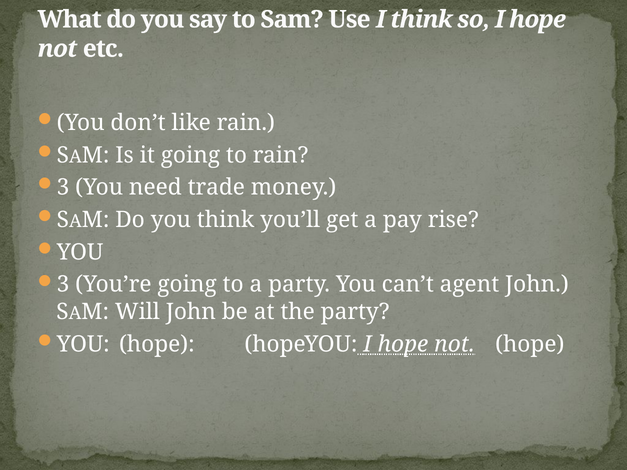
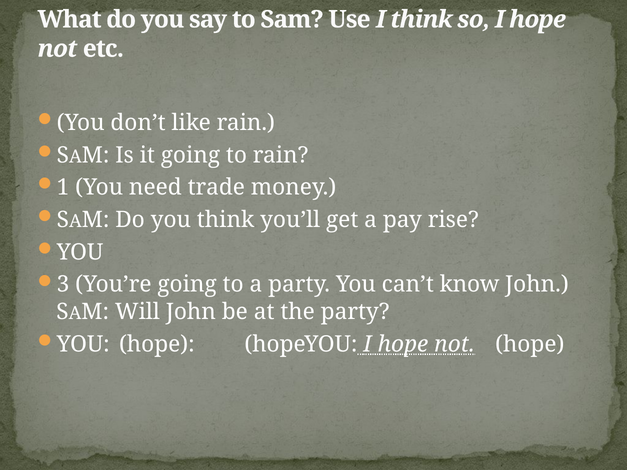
3: 3 -> 1 (63, 188)
agent: agent -> know (470, 285)
